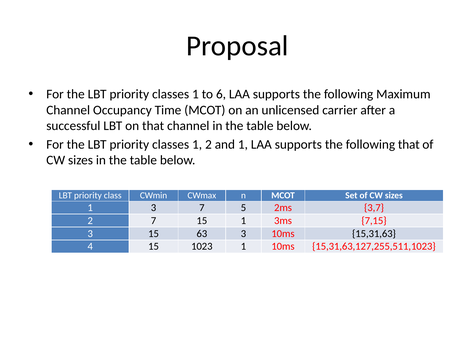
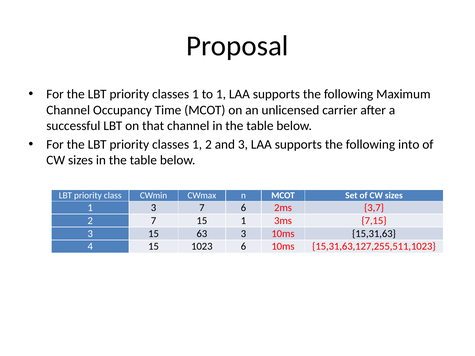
to 6: 6 -> 1 (221, 94)
and 1: 1 -> 3 (243, 145)
following that: that -> into (409, 145)
7 5: 5 -> 6 (243, 208)
1023 1: 1 -> 6 (243, 247)
